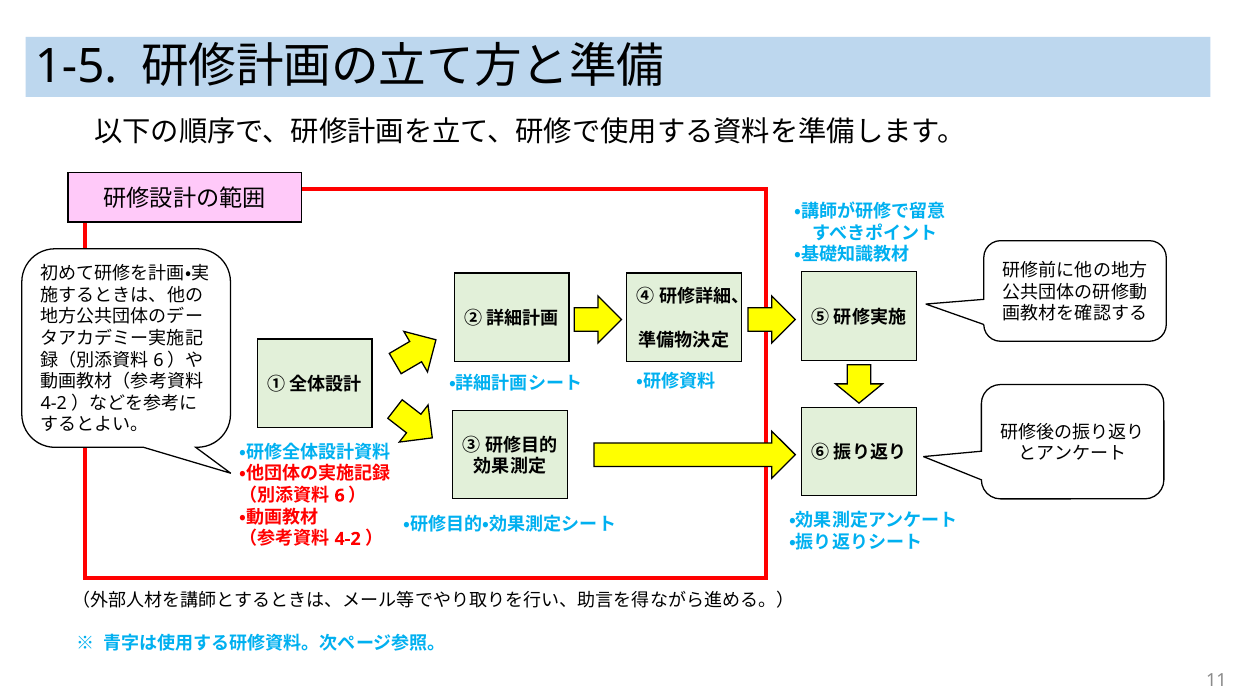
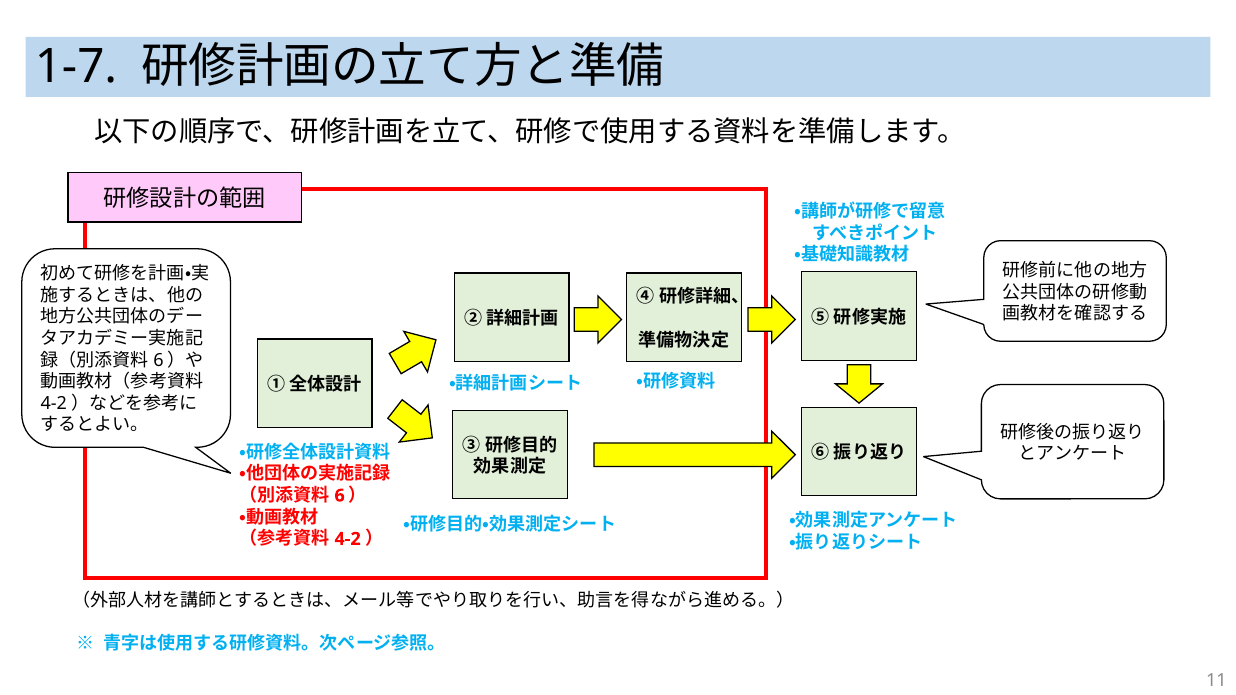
1-5: 1-5 -> 1-7 (76, 67)
